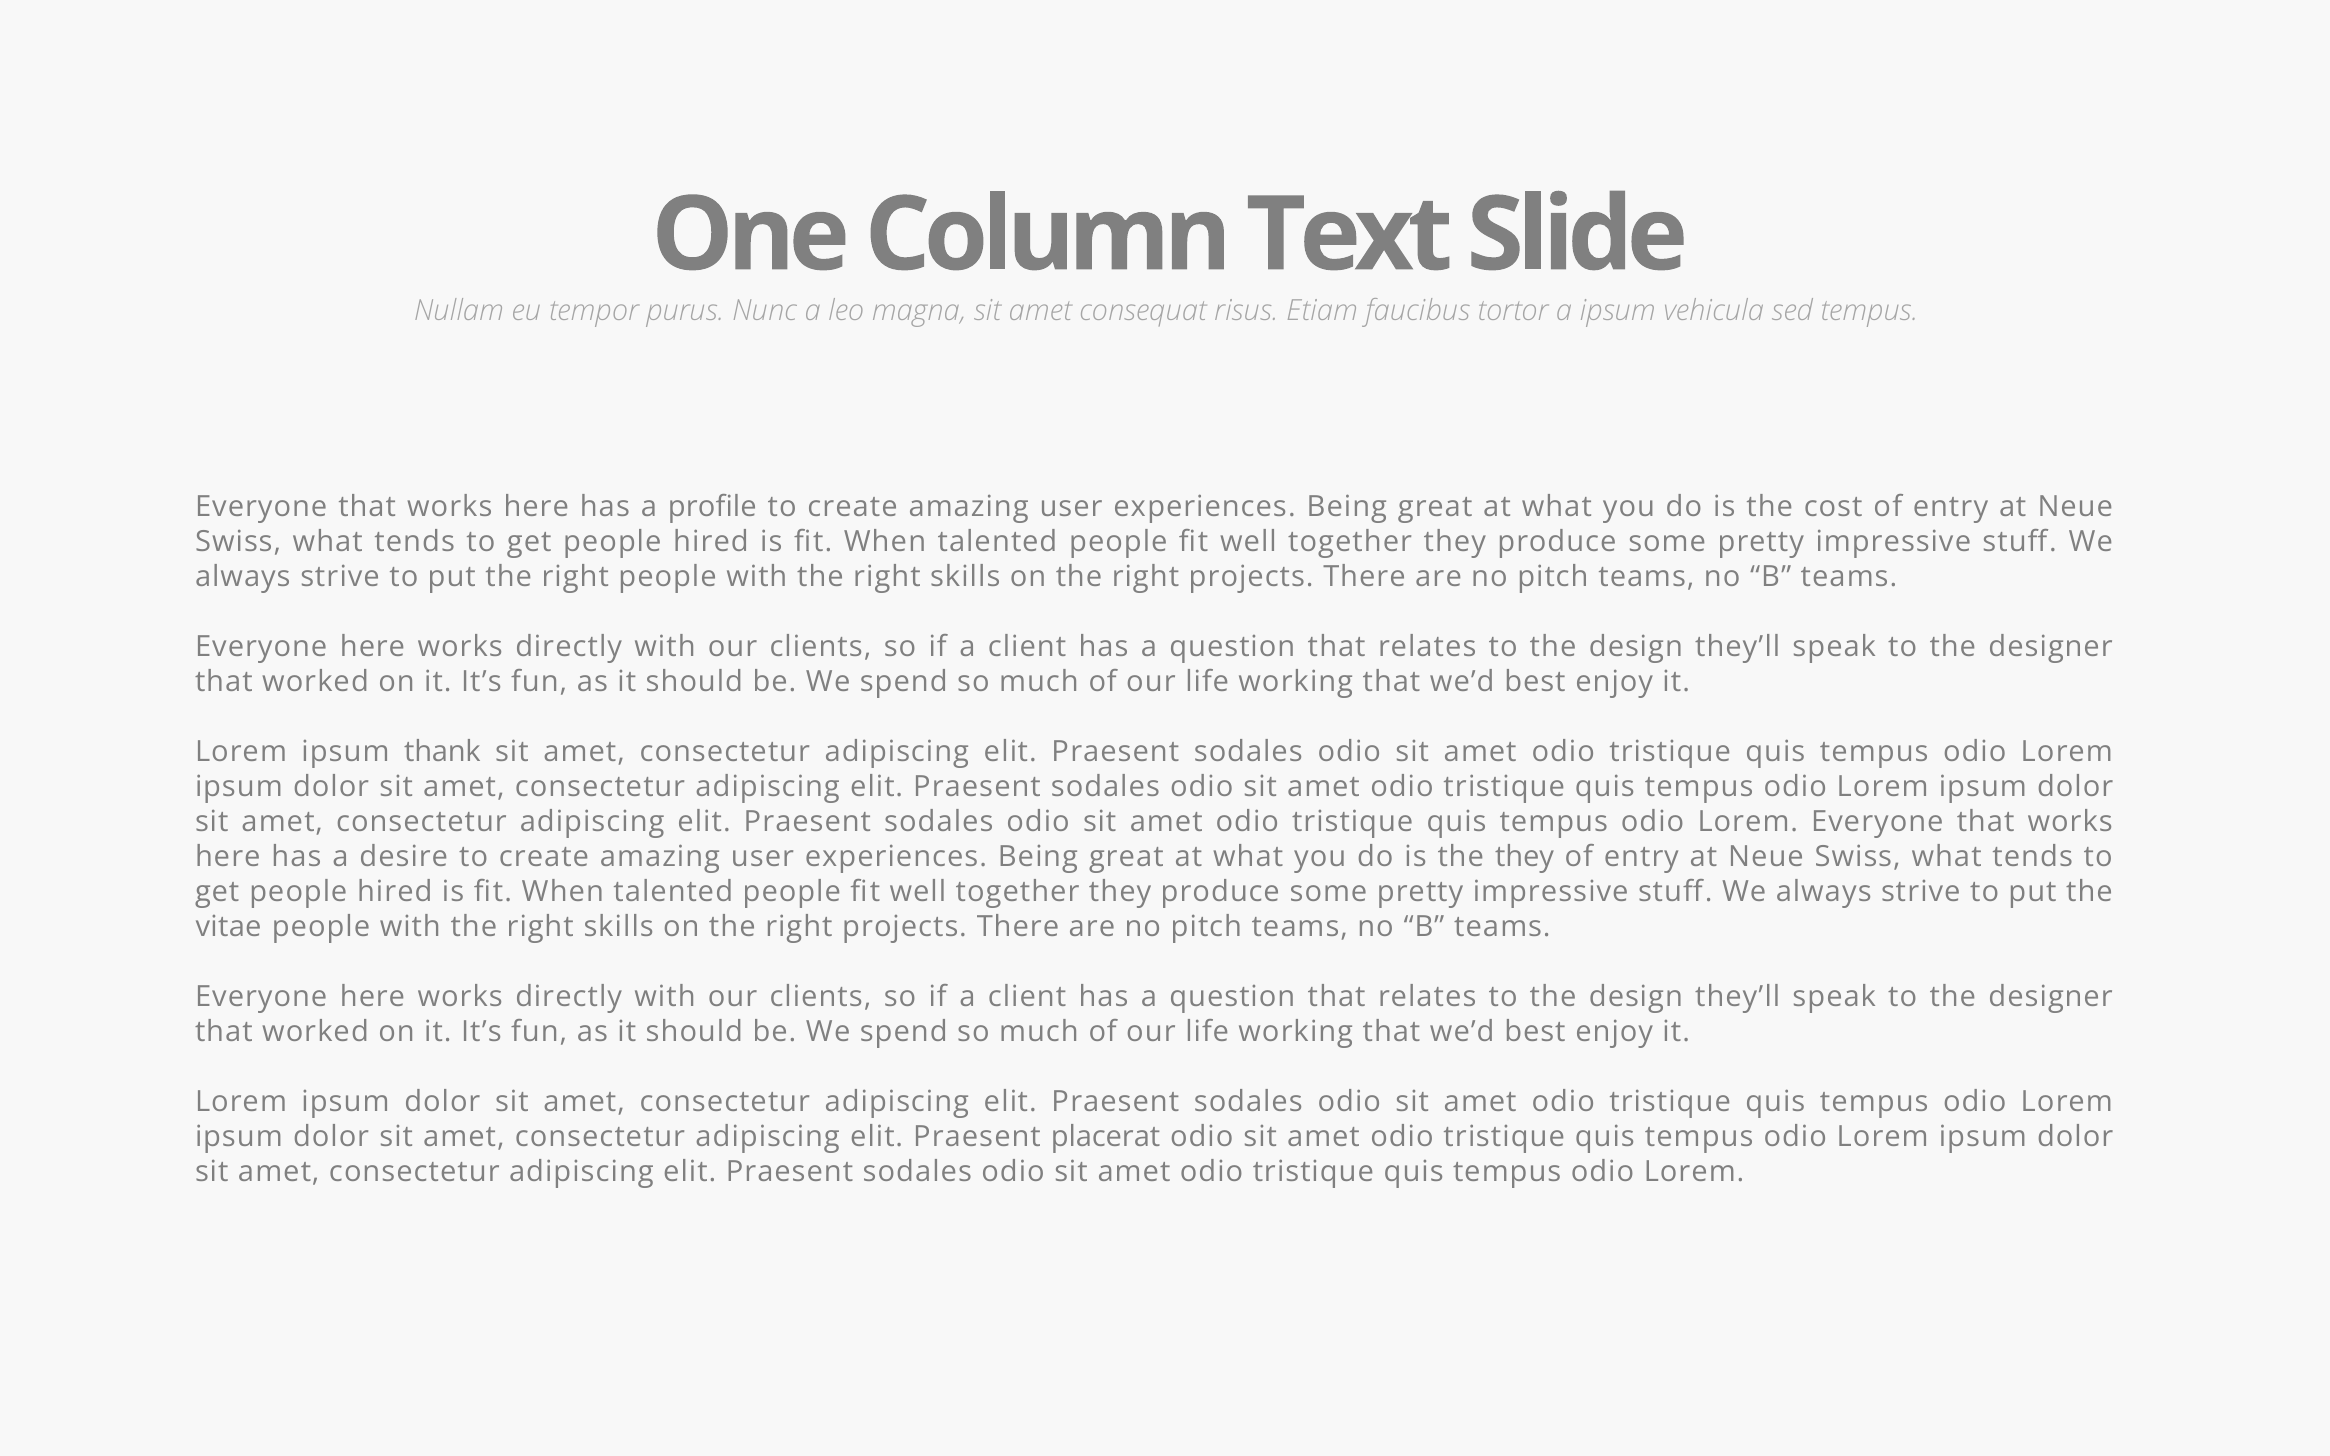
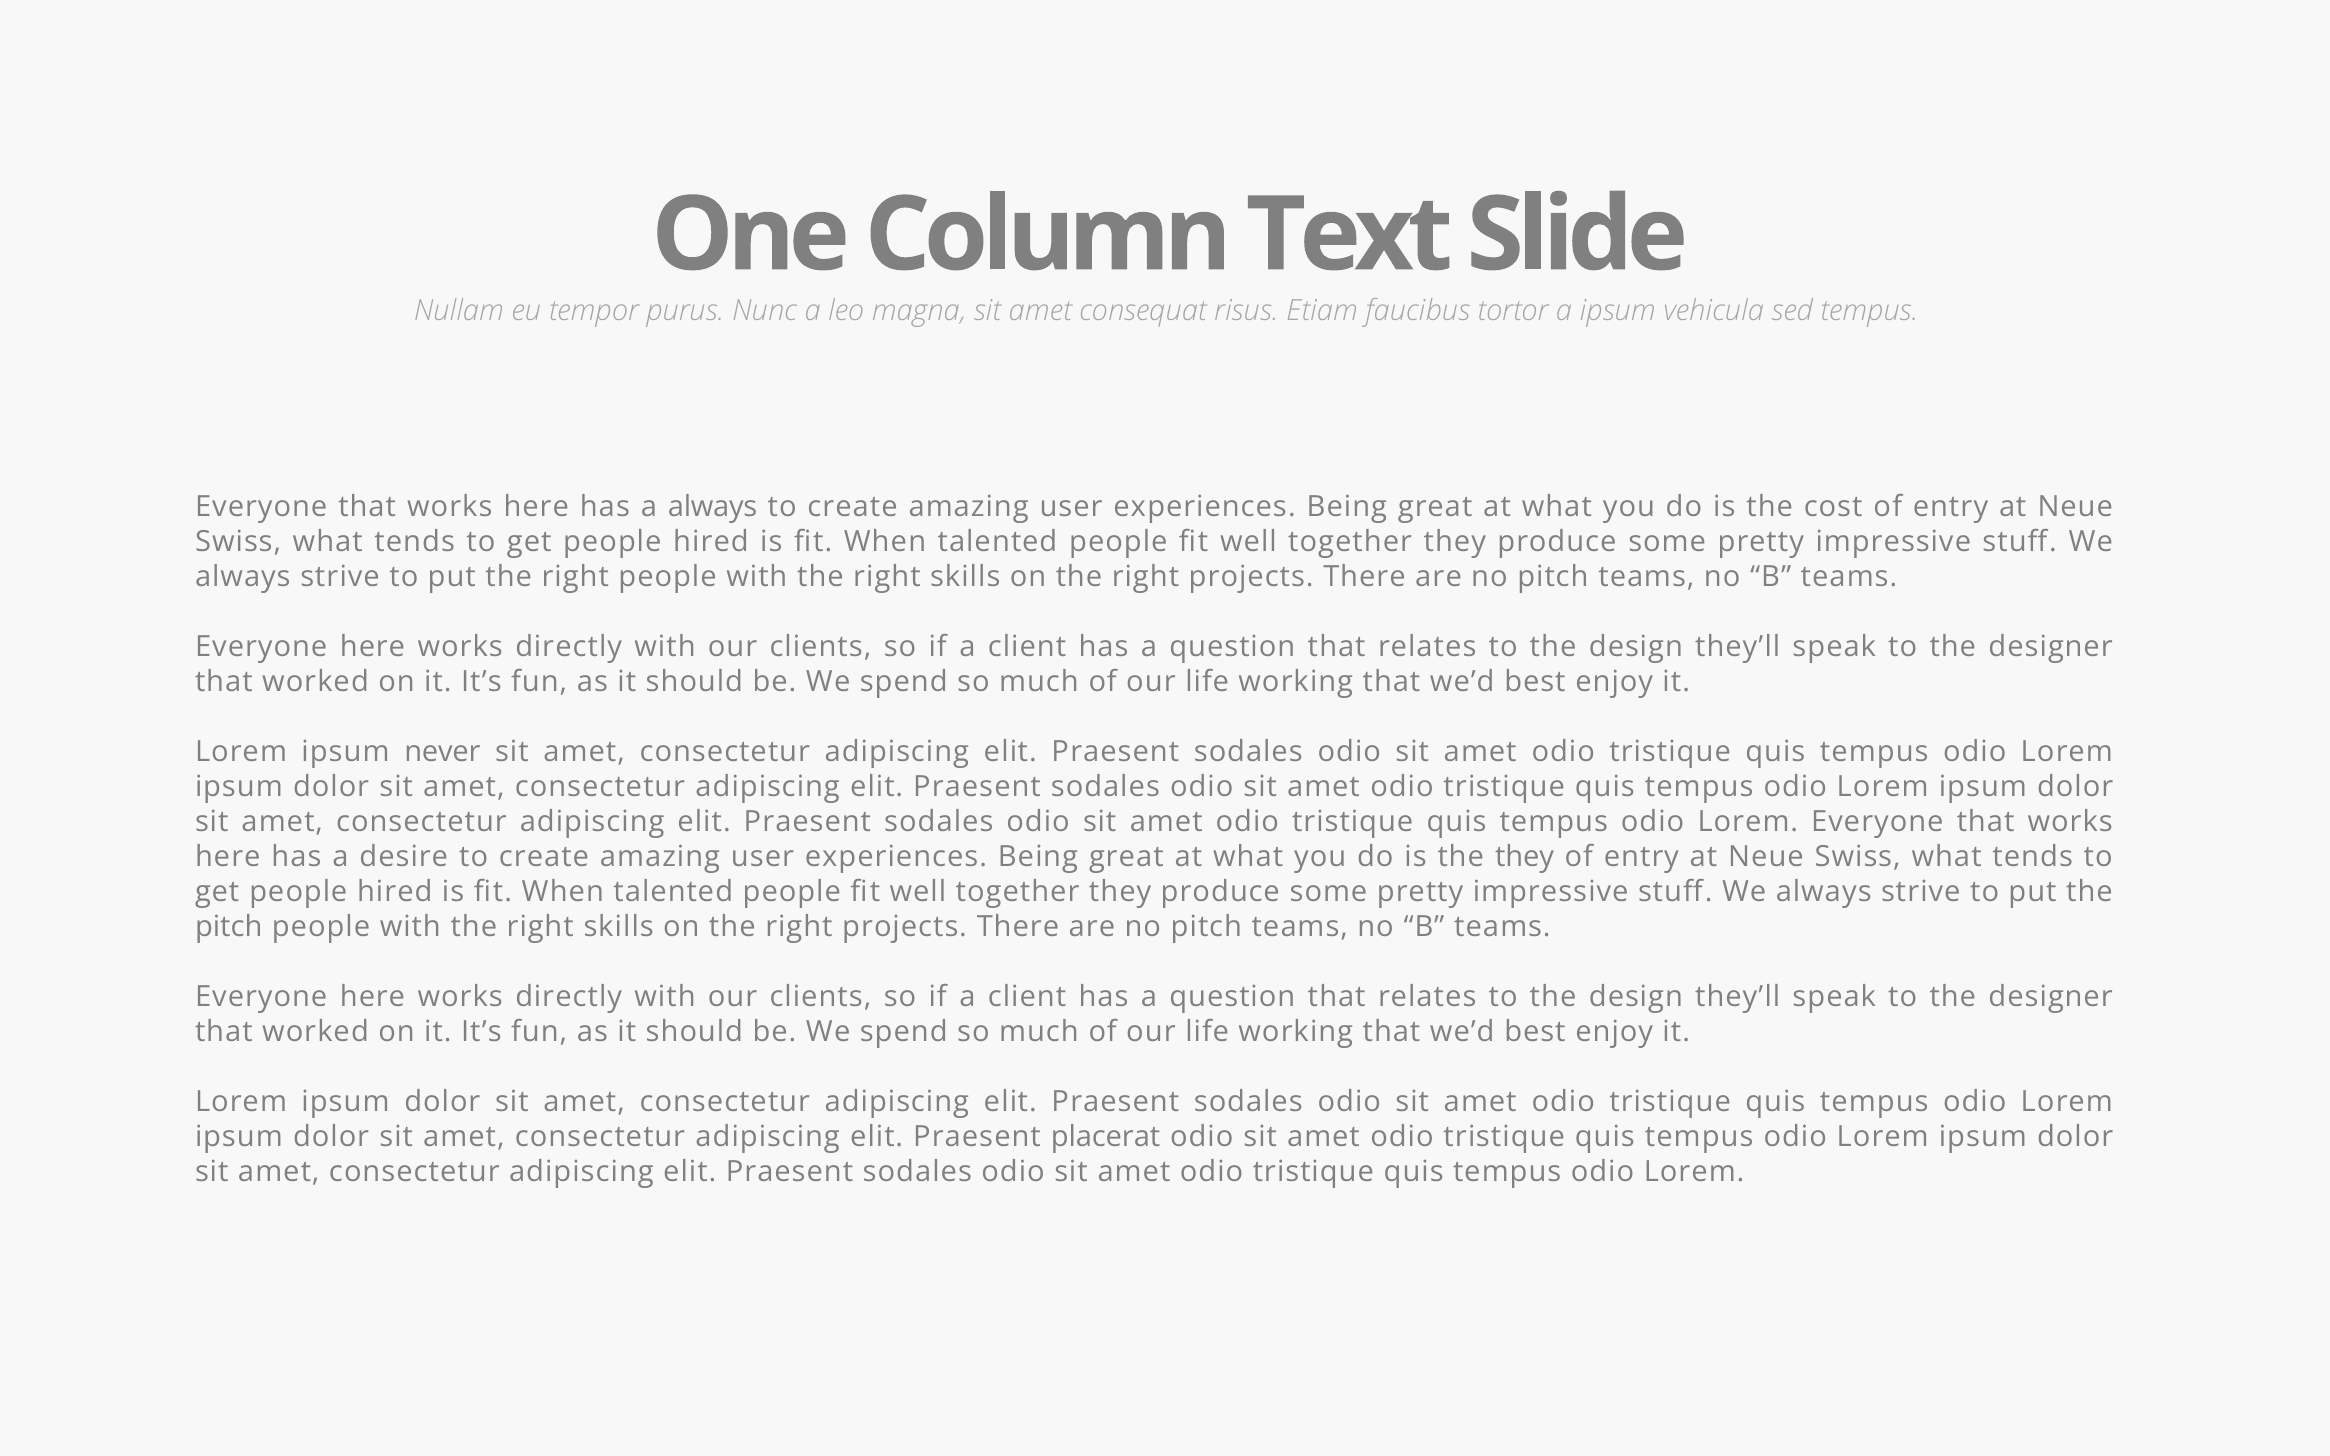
a profile: profile -> always (713, 507)
thank: thank -> never (442, 752)
vitae: vitae -> pitch (229, 927)
